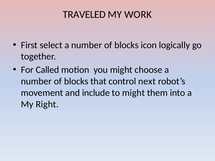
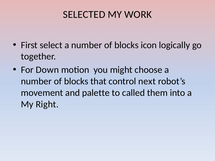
TRAVELED: TRAVELED -> SELECTED (84, 15)
Called: Called -> Down (47, 70)
include: include -> palette (96, 93)
to might: might -> called (134, 93)
